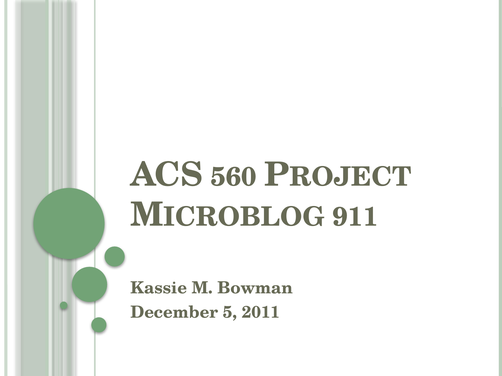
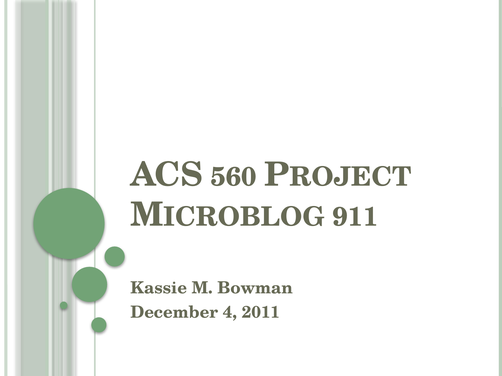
5: 5 -> 4 (230, 313)
